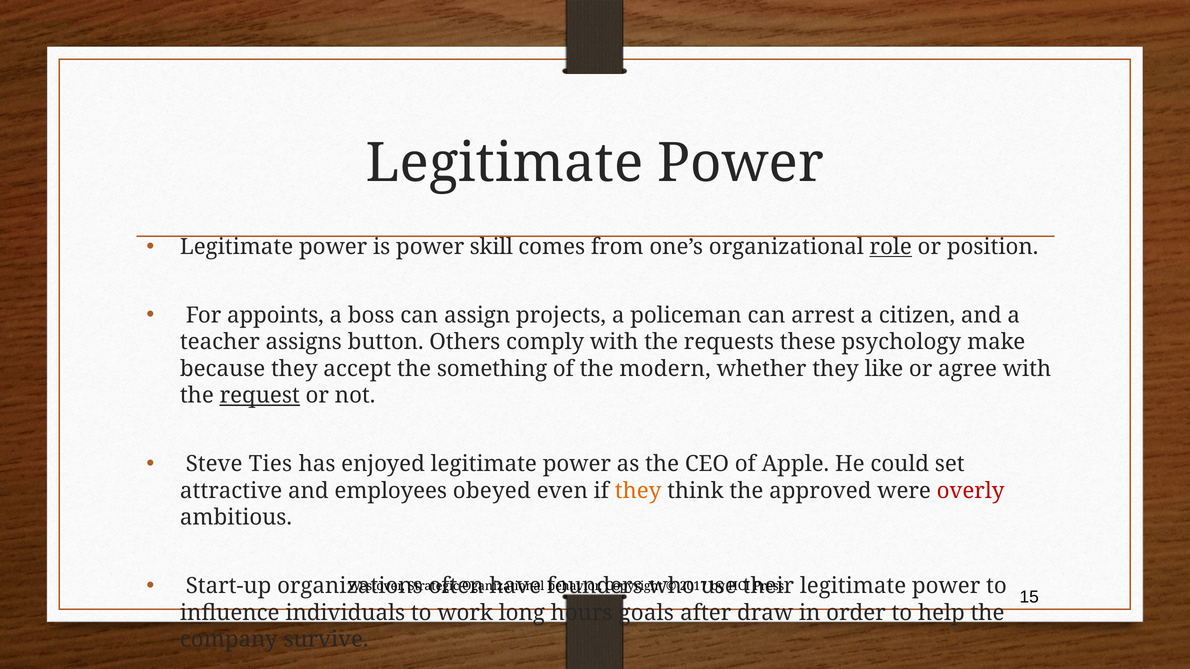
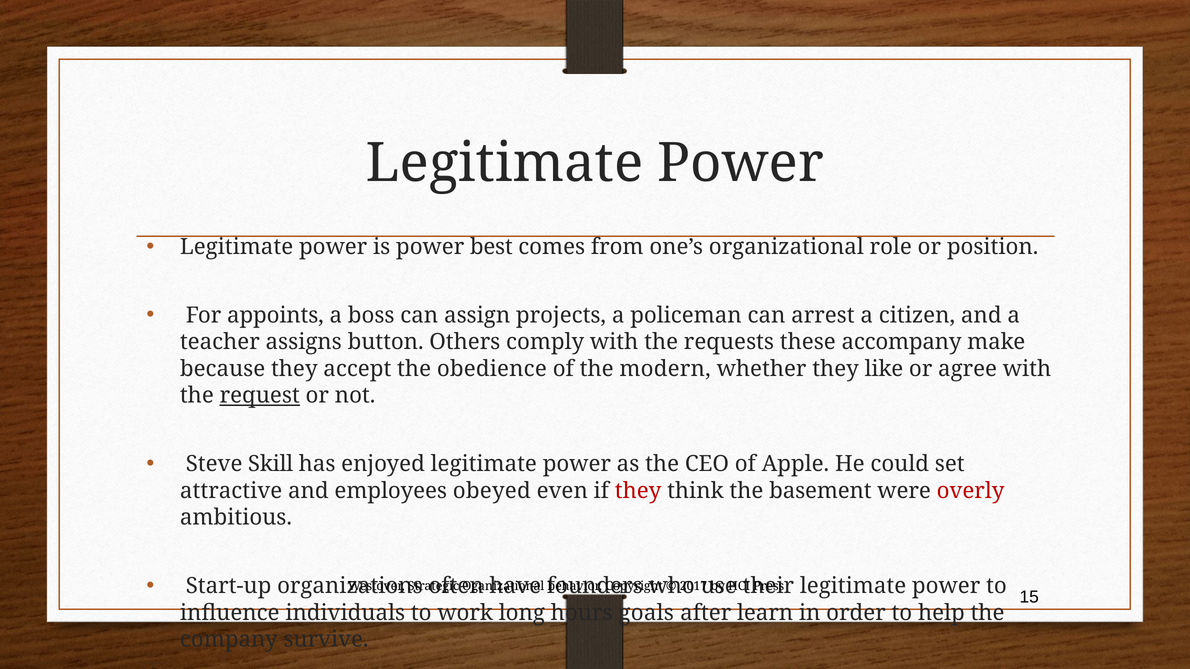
skill: skill -> best (491, 247)
role underline: present -> none (891, 247)
psychology: psychology -> accompany (902, 342)
something: something -> obedience (492, 369)
Ties: Ties -> Skill (271, 464)
they colour: orange -> red (638, 491)
approved: approved -> basement (820, 491)
draw: draw -> learn (765, 613)
